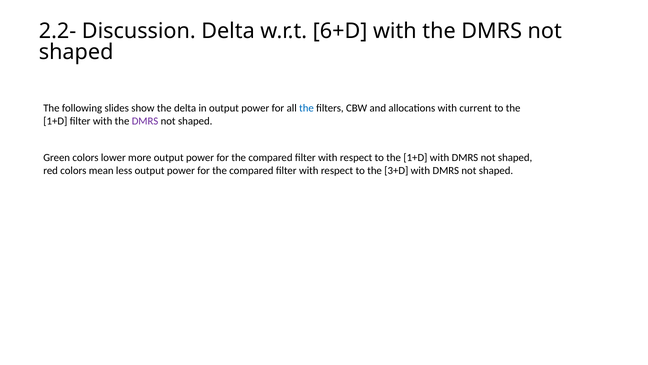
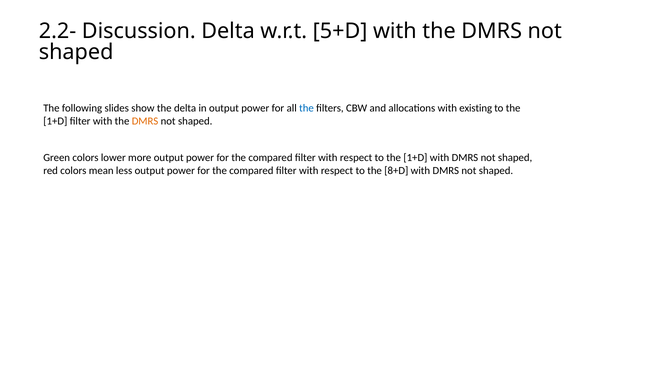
6+D: 6+D -> 5+D (340, 31)
current: current -> existing (476, 108)
DMRS colour: purple -> orange (145, 121)
3+D: 3+D -> 8+D (396, 170)
